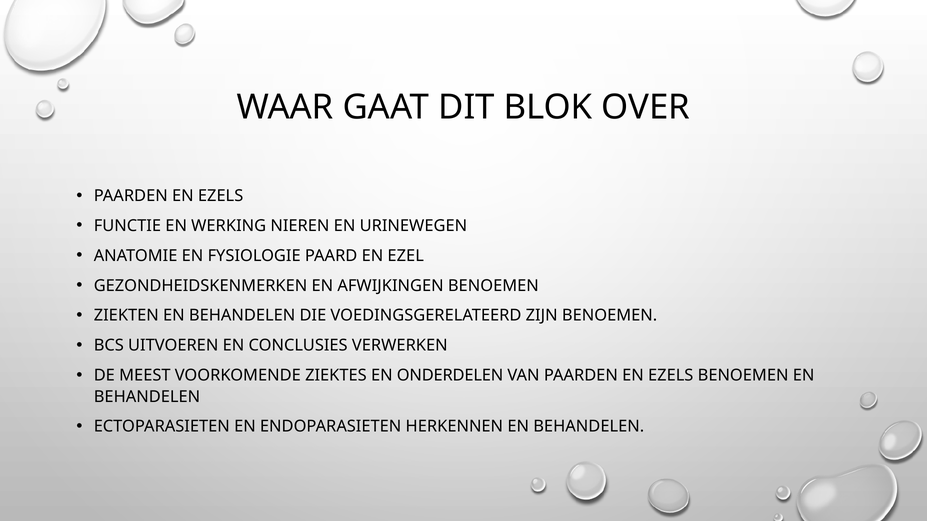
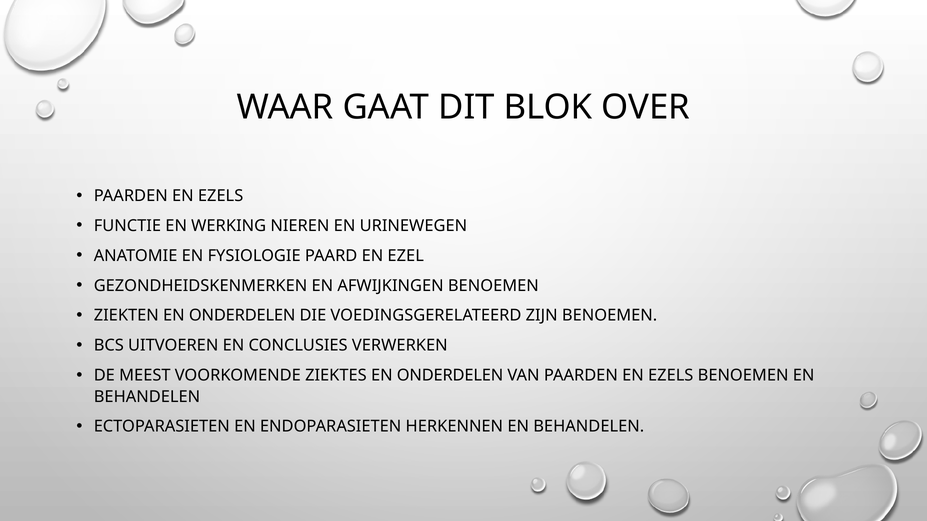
ZIEKTEN EN BEHANDELEN: BEHANDELEN -> ONDERDELEN (242, 316)
